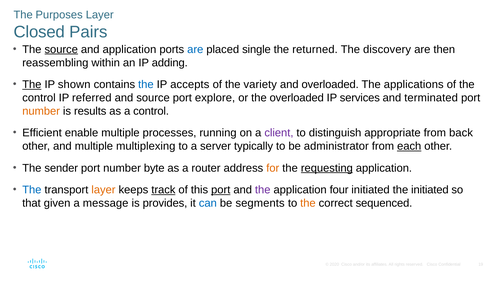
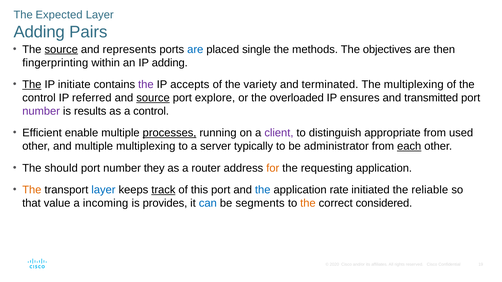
Purposes: Purposes -> Expected (59, 15)
Closed: Closed -> Adding (39, 32)
and application: application -> represents (129, 49)
returned: returned -> methods (315, 49)
discovery: discovery -> objectives (387, 49)
reassembling: reassembling -> fingerprinting (55, 63)
shown: shown -> initiate (74, 85)
the colour: blue -> purple (146, 85)
and overloaded: overloaded -> terminated (330, 85)
The applications: applications -> multiplexing (414, 85)
source underline: none -> present (153, 98)
services: services -> ensures (360, 98)
terminated: terminated -> transmitted (431, 98)
number colour: orange -> purple (41, 111)
processes underline: none -> present (170, 133)
back: back -> used (461, 133)
sender: sender -> should (61, 168)
byte: byte -> they (154, 168)
requesting underline: present -> none (327, 168)
The colour: blue -> orange (32, 190)
layer colour: orange -> blue (103, 190)
port underline: present -> none (221, 190)
the colour: purple -> blue (263, 190)
four: four -> rate (339, 190)
the initiated: initiated -> reliable (430, 190)
given: given -> value (57, 203)
message: message -> incoming (106, 203)
sequenced: sequenced -> considered (384, 203)
